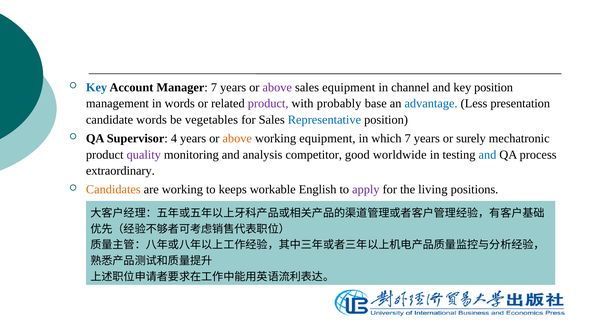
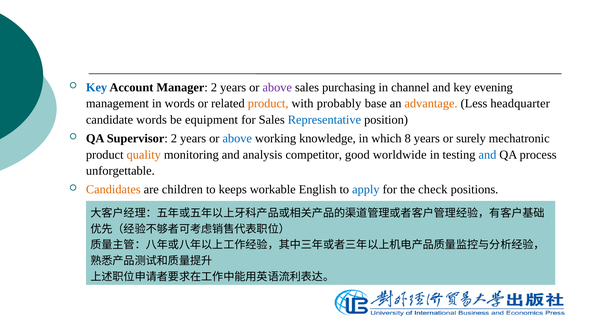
Manager 7: 7 -> 2 (214, 87)
sales equipment: equipment -> purchasing (349, 87)
key position: position -> evening (494, 87)
product colour: purple -> orange (268, 104)
advantage colour: blue -> orange (431, 104)
presentation: presentation -> headquarter (520, 104)
vegetables: vegetables -> equipment (211, 120)
Supervisor 4: 4 -> 2 (174, 139)
above colour: orange -> blue (237, 139)
working equipment: equipment -> knowledge (327, 139)
which 7: 7 -> 8 (408, 139)
quality colour: purple -> orange (144, 155)
extraordinary: extraordinary -> unforgettable (120, 171)
are working: working -> children (182, 190)
apply colour: purple -> blue (366, 190)
living: living -> check (433, 190)
